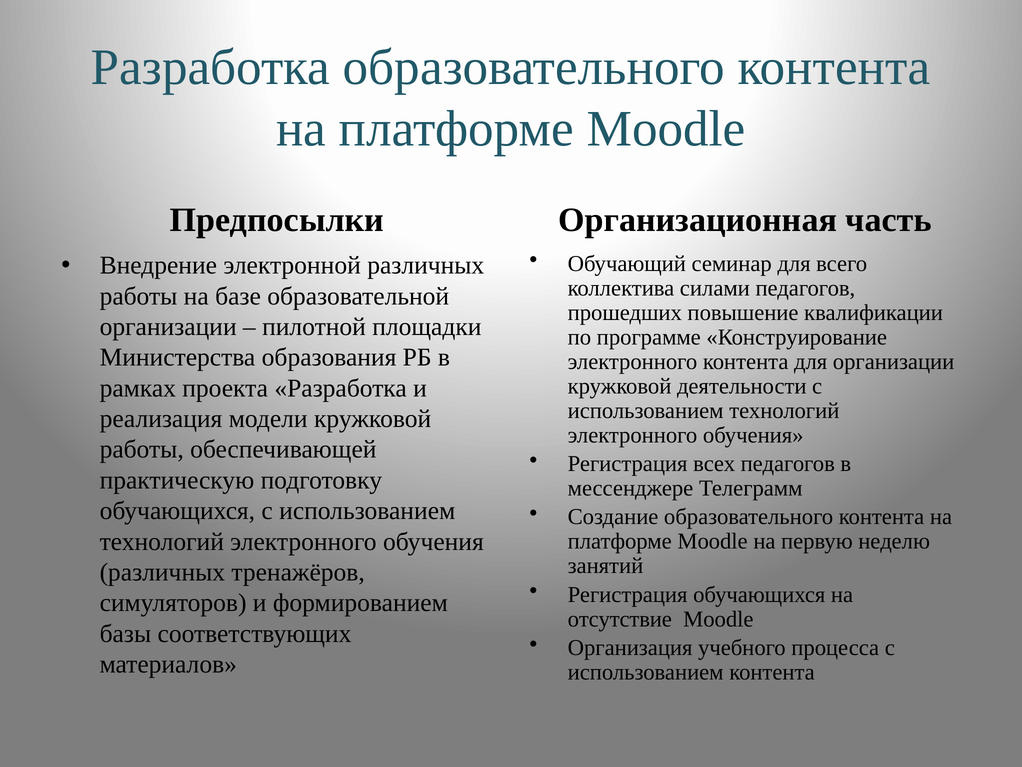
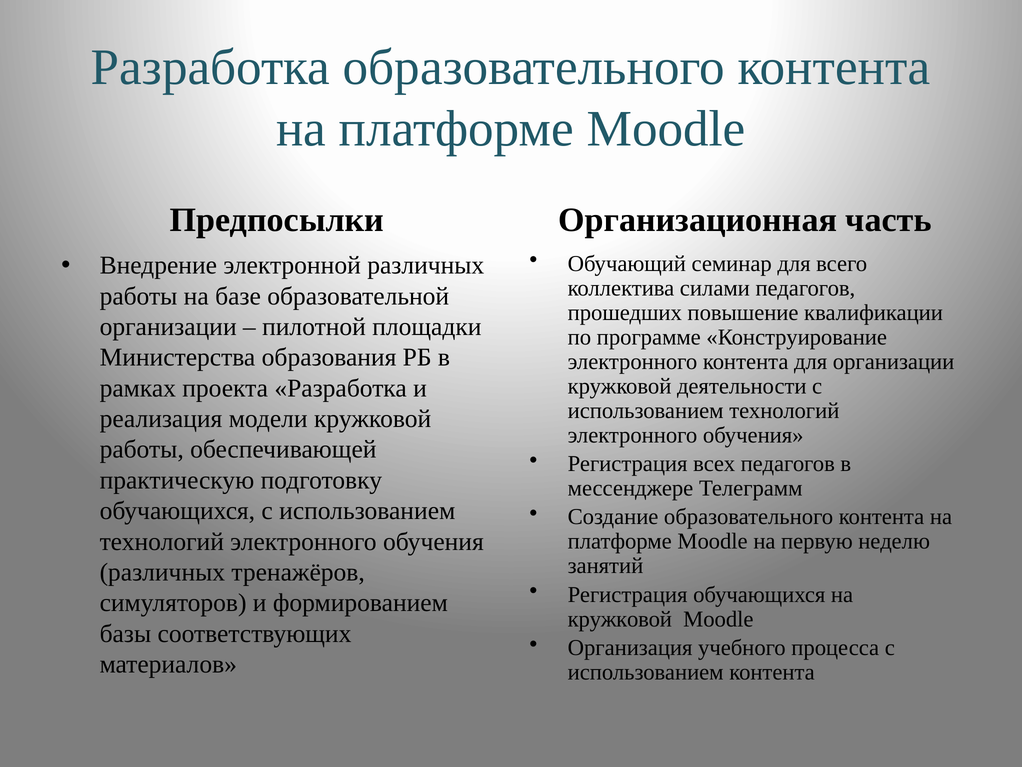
отсутствие: отсутствие -> кружковой (620, 619)
